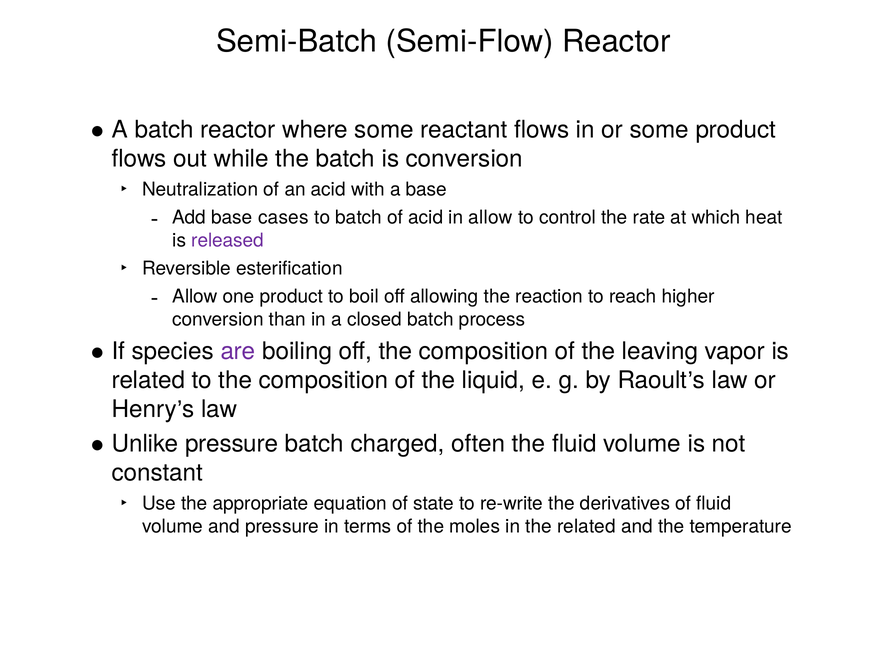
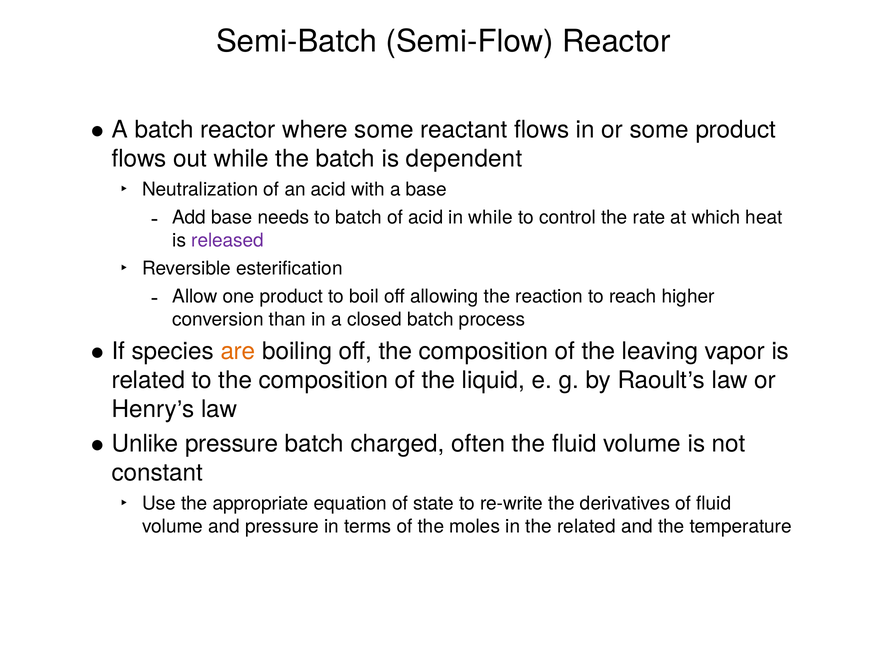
is conversion: conversion -> dependent (464, 159)
cases: cases -> needs (284, 218)
in allow: allow -> while (491, 218)
are colour: purple -> orange (238, 351)
